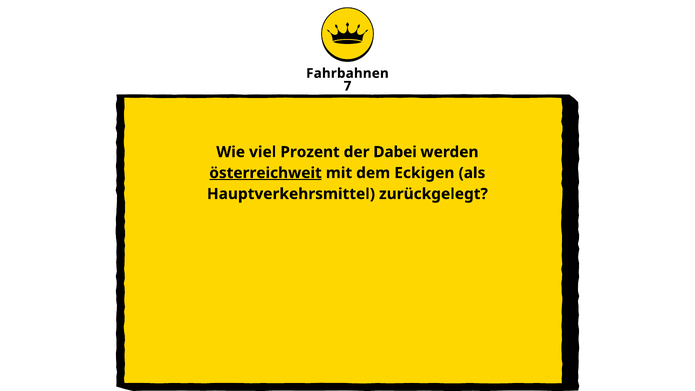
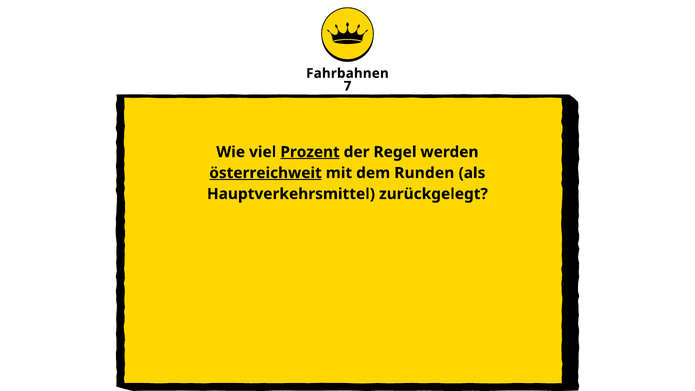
Prozent underline: none -> present (310, 152)
Dabei: Dabei -> Regel (395, 152)
Eckigen: Eckigen -> Runden (424, 173)
